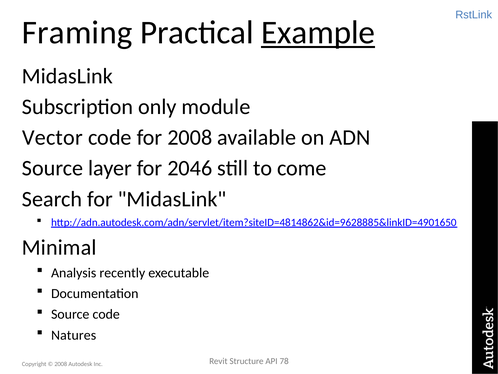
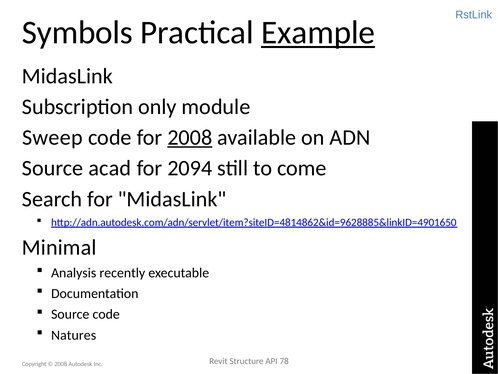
Framing: Framing -> Symbols (77, 33)
Vector: Vector -> Sweep (52, 137)
2008 underline: none -> present (190, 137)
layer: layer -> acad (110, 168)
2046: 2046 -> 2094 (190, 168)
